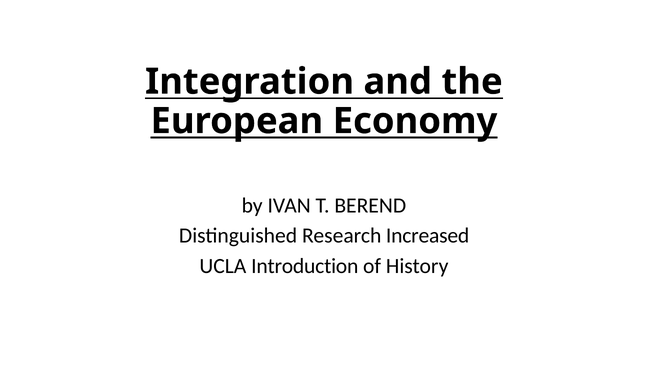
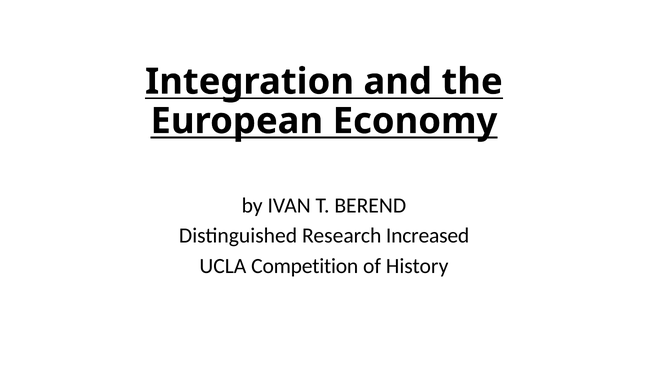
Introduction: Introduction -> Competition (305, 266)
